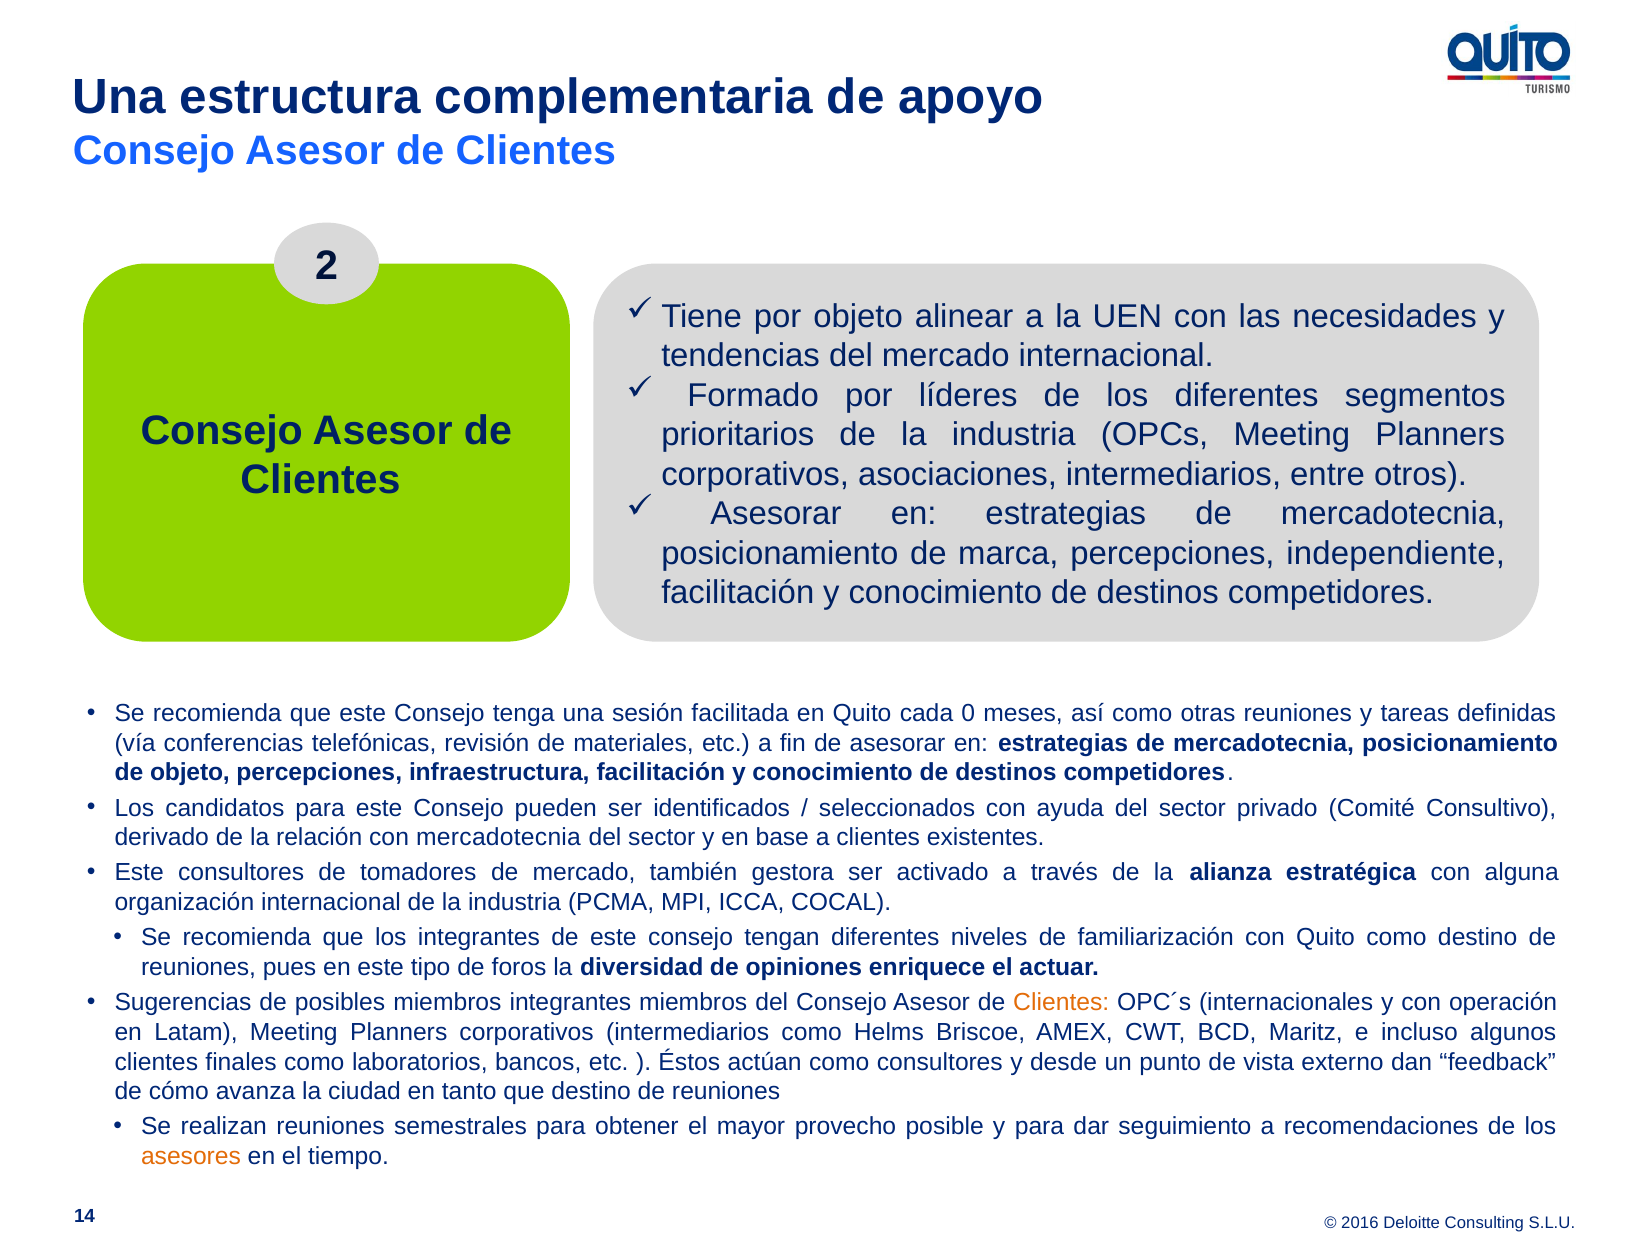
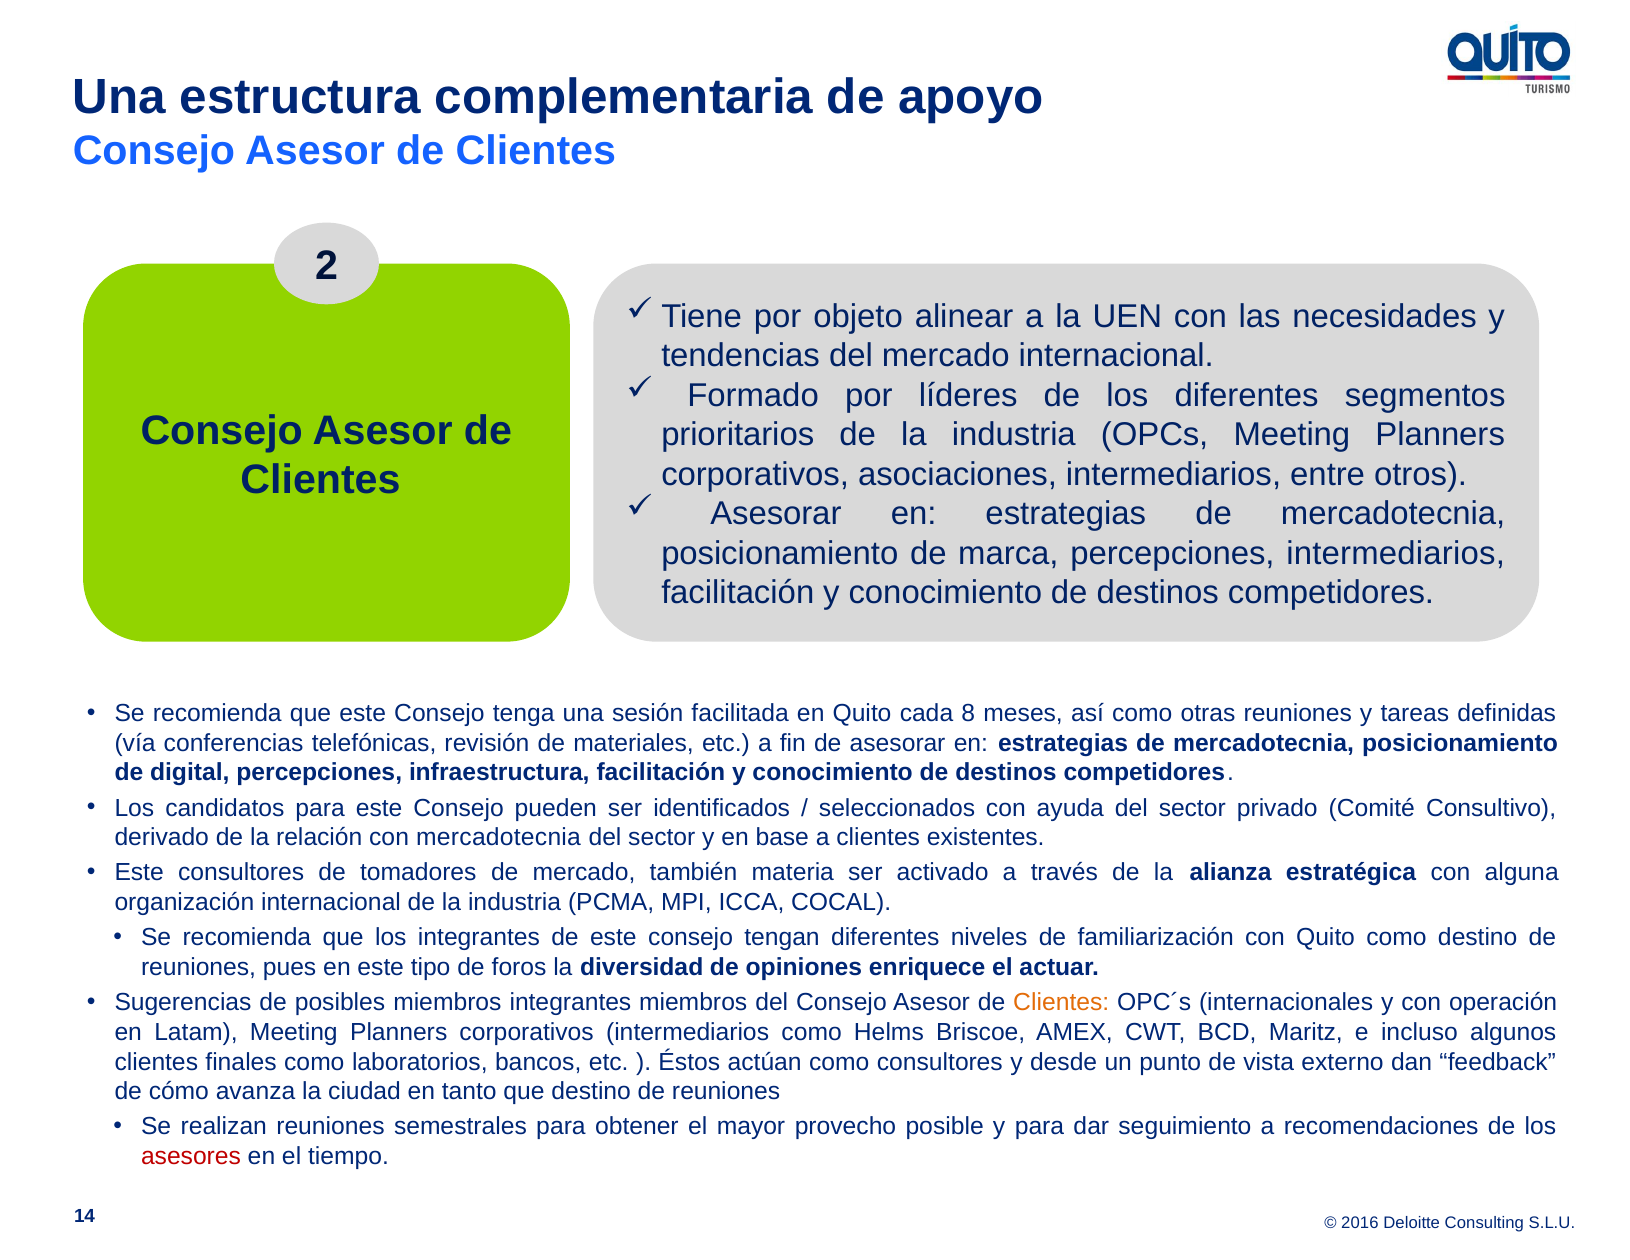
percepciones independiente: independiente -> intermediarios (1396, 553)
0: 0 -> 8 (968, 713)
de objeto: objeto -> digital (190, 772)
gestora: gestora -> materia (793, 873)
asesores colour: orange -> red (191, 1156)
